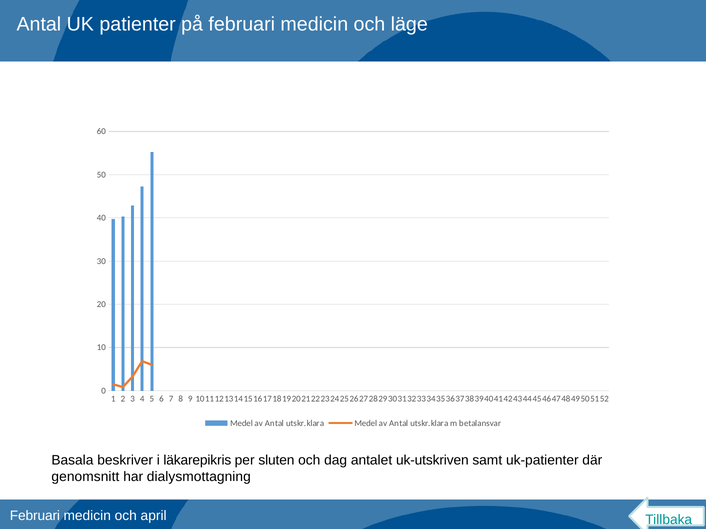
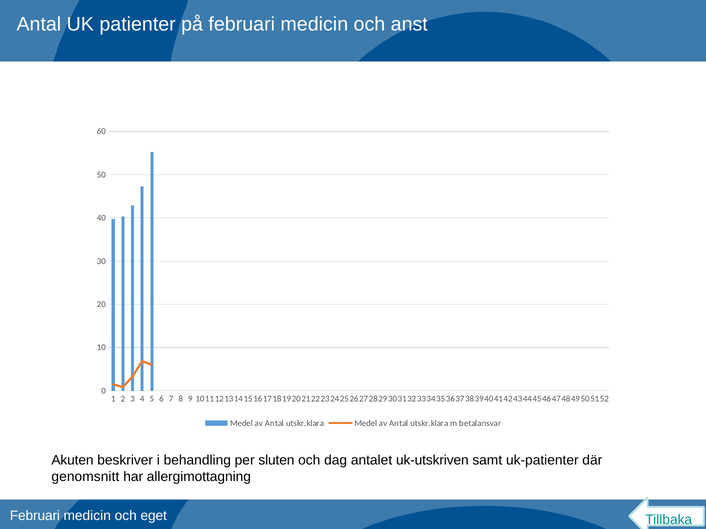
läge: läge -> anst (409, 24)
Basala: Basala -> Akuten (72, 461)
läkarepikris: läkarepikris -> behandling (197, 461)
dialysmottagning: dialysmottagning -> allergimottagning (199, 477)
april: april -> eget (154, 516)
